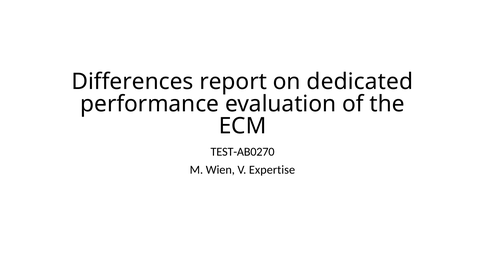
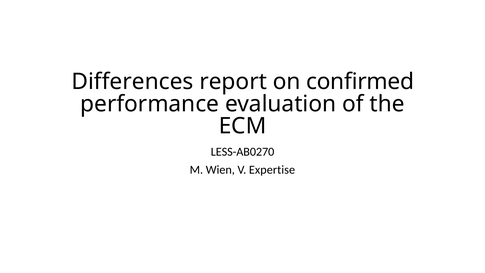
dedicated: dedicated -> confirmed (360, 82)
TEST-AB0270: TEST-AB0270 -> LESS-AB0270 (243, 152)
